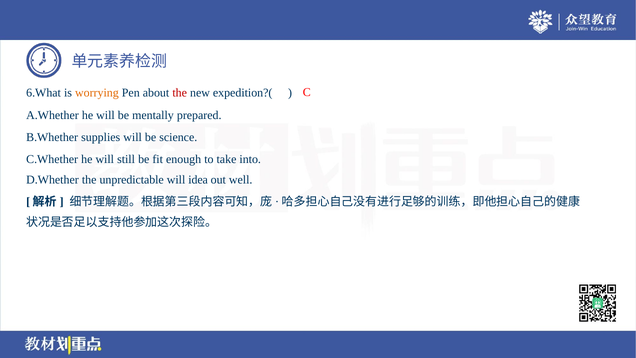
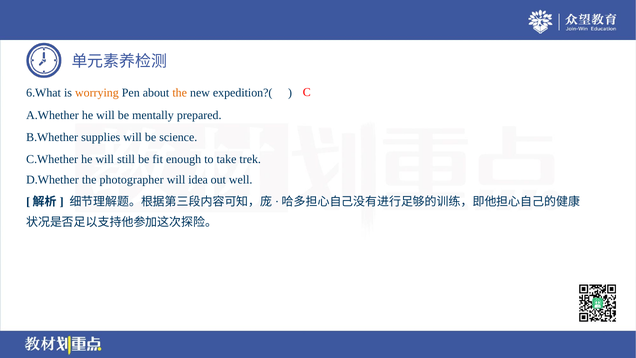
the colour: red -> orange (180, 93)
into: into -> trek (250, 159)
unpredictable: unpredictable -> photographer (132, 180)
